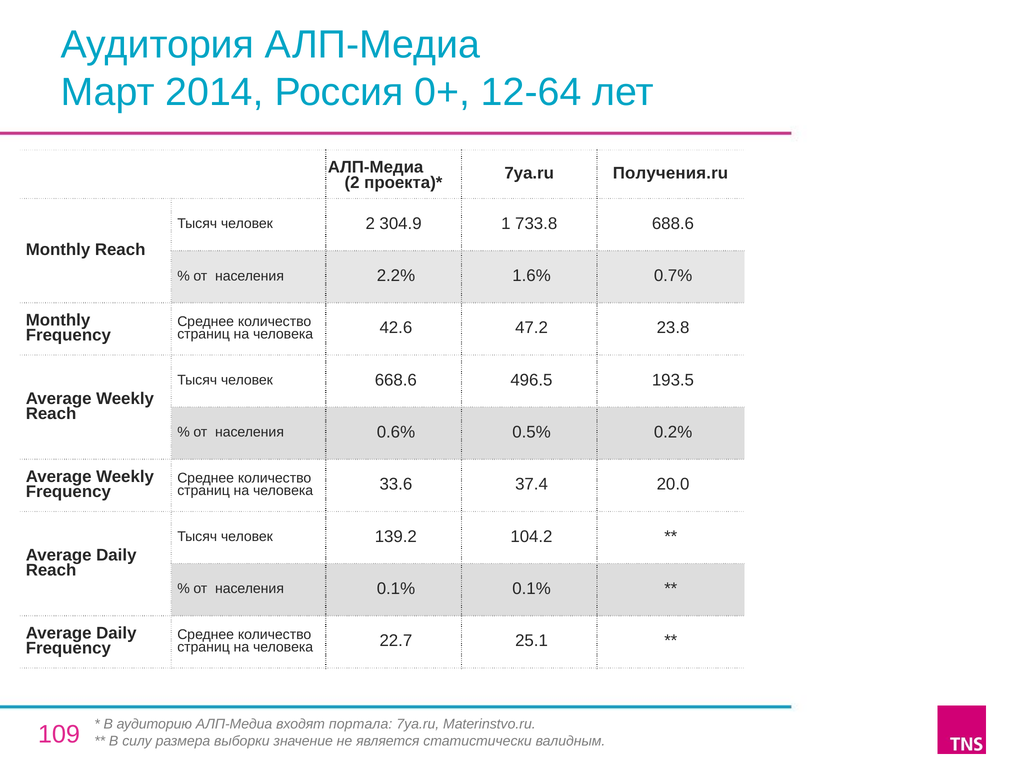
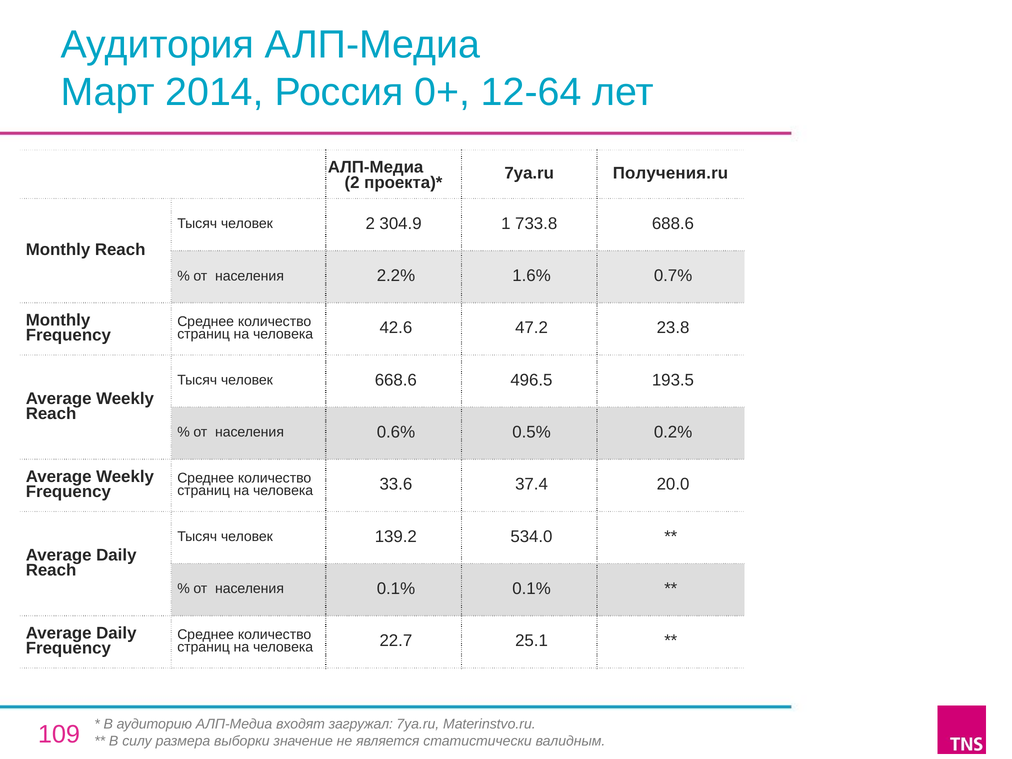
104.2: 104.2 -> 534.0 (531, 536)
портала: портала -> загружал (361, 724)
